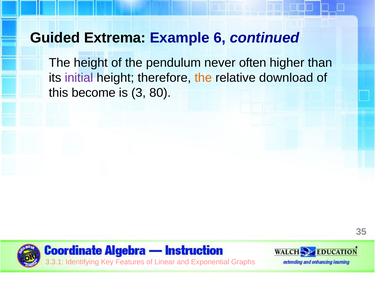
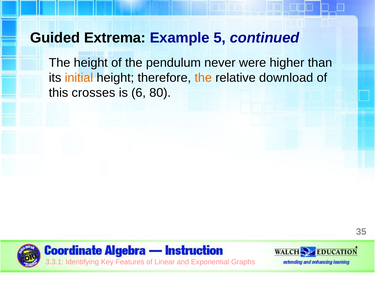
6: 6 -> 5 (220, 38)
often: often -> were (253, 63)
initial colour: purple -> orange (79, 78)
become: become -> crosses (93, 93)
3: 3 -> 6 (139, 93)
